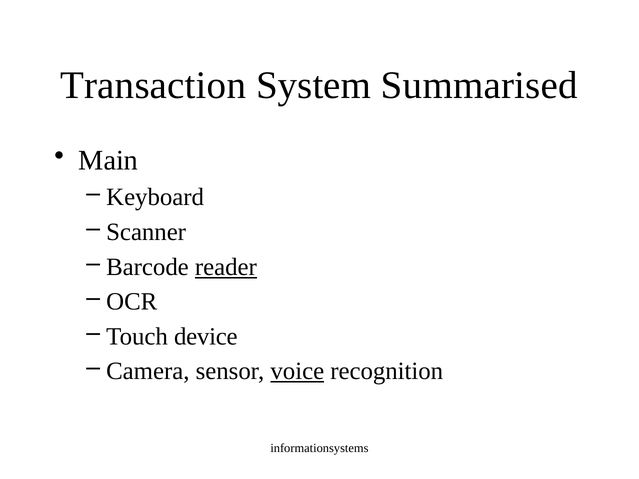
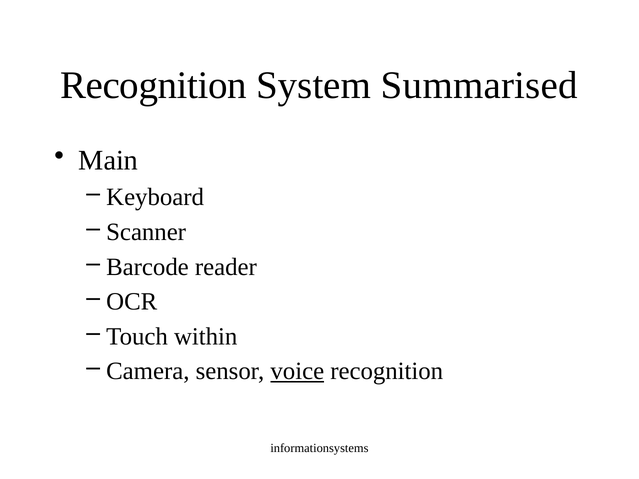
Transaction: Transaction -> Recognition (153, 85)
reader underline: present -> none (226, 267)
device: device -> within (206, 337)
